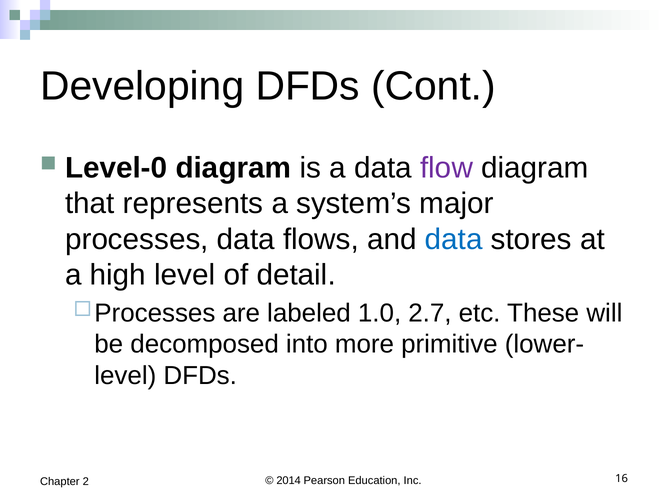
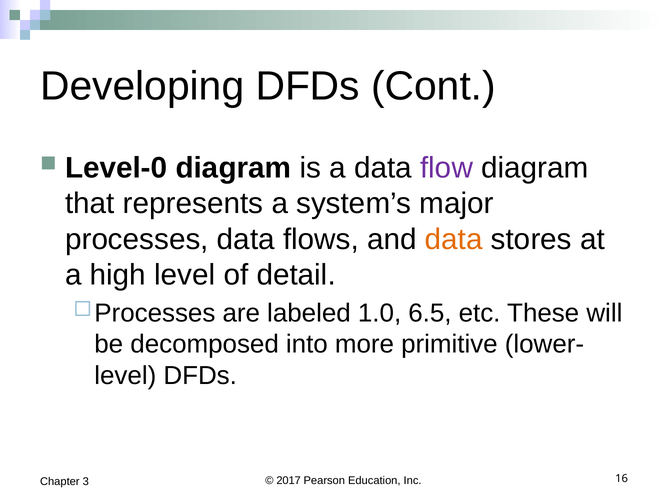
data colour: blue -> orange (454, 239)
2.7: 2.7 -> 6.5 (430, 313)
2014: 2014 -> 2017 (289, 481)
2: 2 -> 3 (86, 482)
